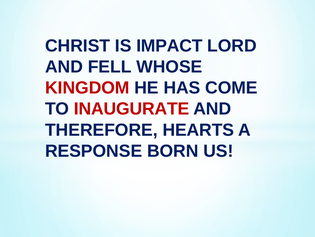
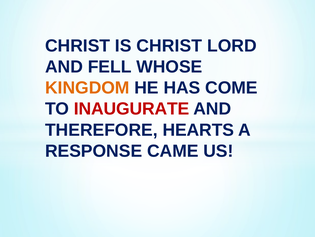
IS IMPACT: IMPACT -> CHRIST (169, 46)
KINGDOM colour: red -> orange (87, 88)
BORN: BORN -> CAME (173, 151)
